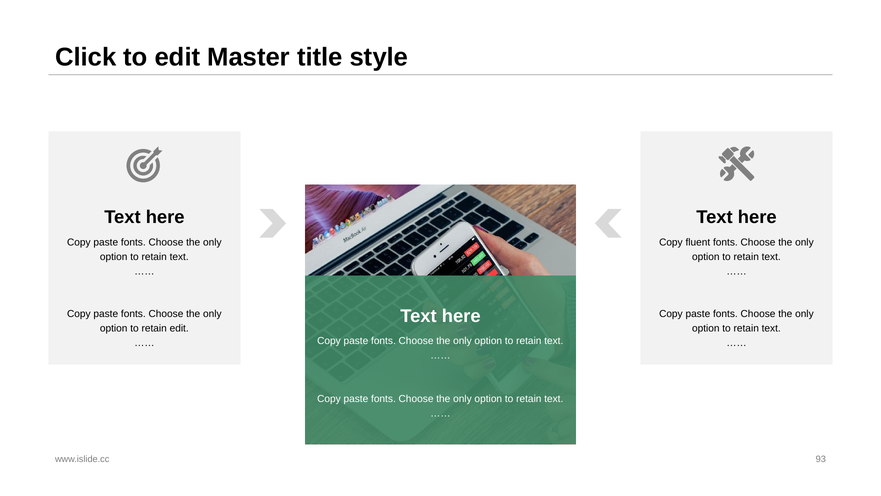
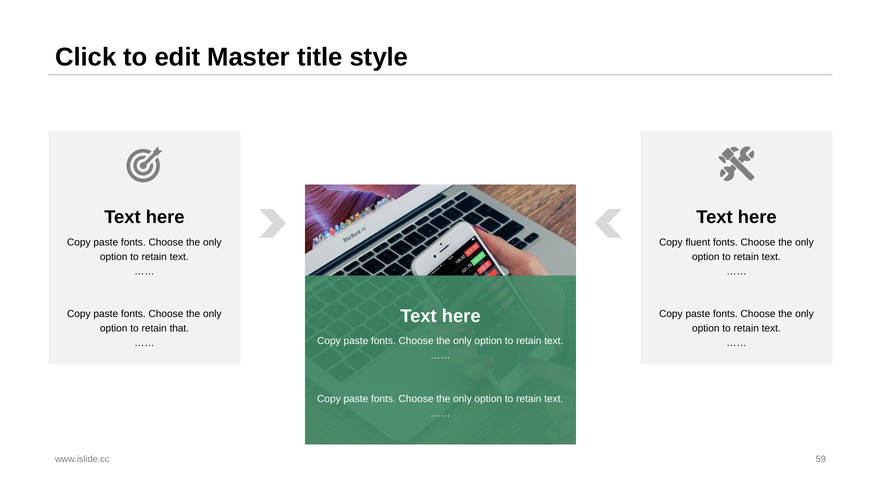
retain edit: edit -> that (179, 328)
93: 93 -> 59 (821, 459)
